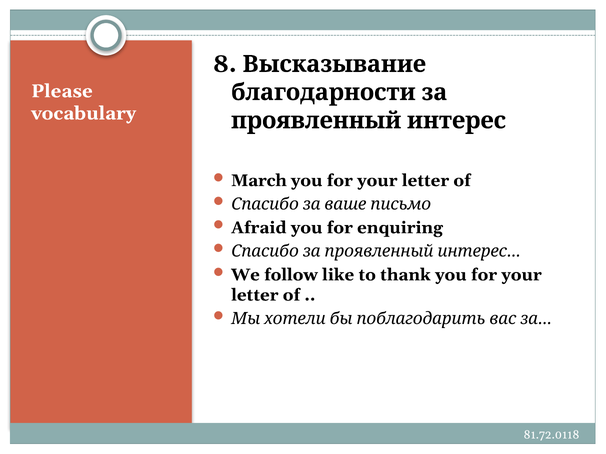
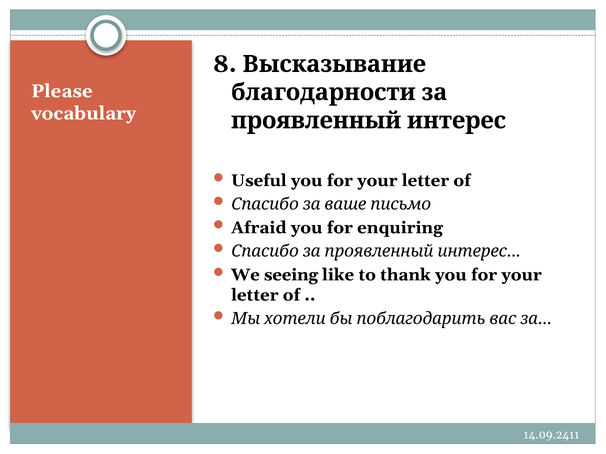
March: March -> Useful (259, 181)
follow: follow -> seeing (291, 275)
81.72.0118: 81.72.0118 -> 14.09.2411 (551, 435)
